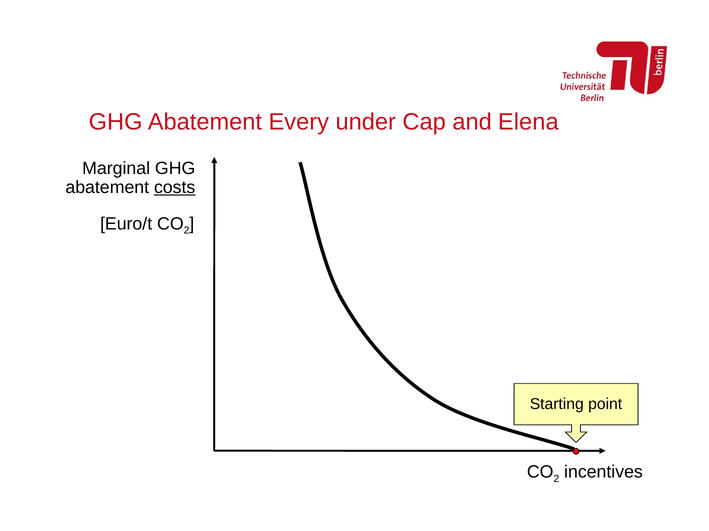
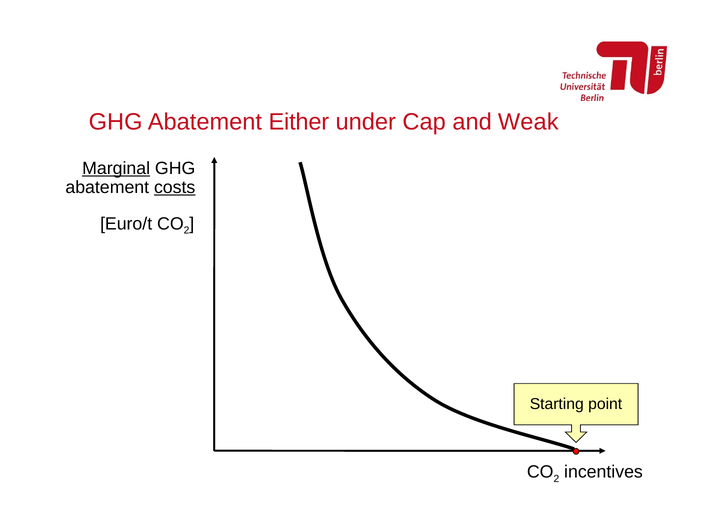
Every: Every -> Either (299, 122)
Elena: Elena -> Weak (528, 122)
Marginal underline: none -> present (116, 168)
